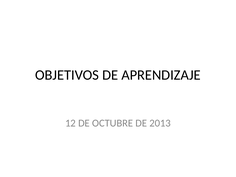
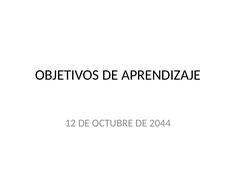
2013: 2013 -> 2044 (160, 123)
